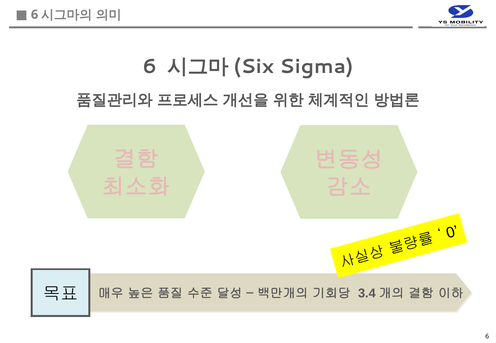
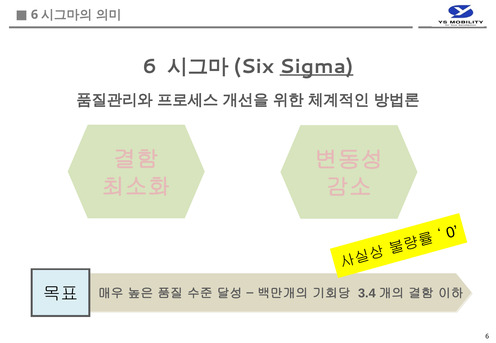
Sigma underline: none -> present (317, 66)
